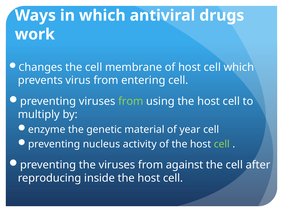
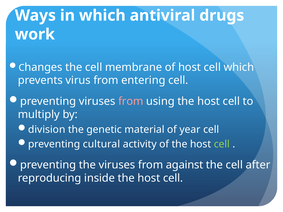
from colour: light green -> pink (131, 101)
enzyme: enzyme -> division (47, 130)
nucleus: nucleus -> cultural (101, 144)
